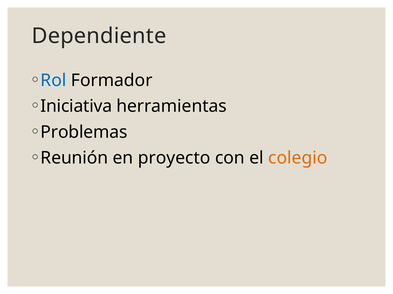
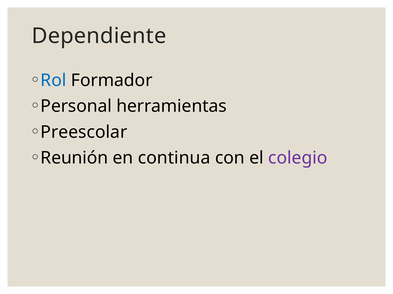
Iniciativa: Iniciativa -> Personal (76, 106)
Problemas: Problemas -> Preescolar (84, 132)
proyecto: proyecto -> continua (174, 158)
colegio colour: orange -> purple (298, 158)
